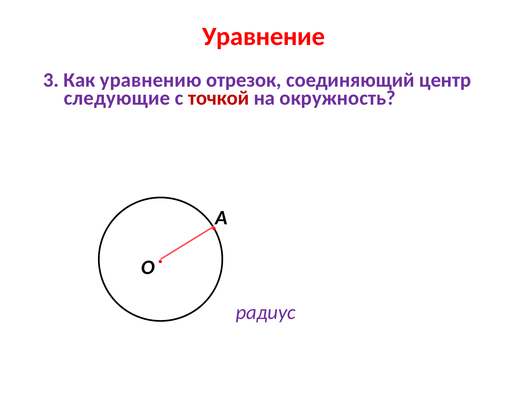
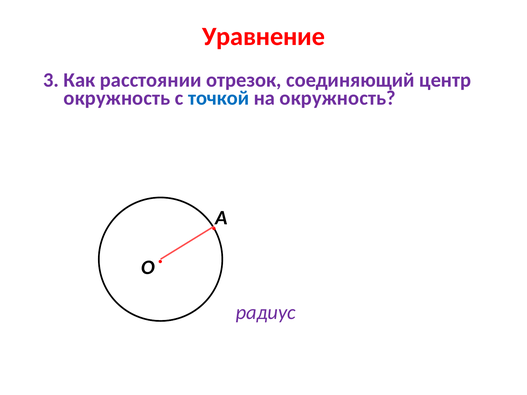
уравнению: уравнению -> расстоянии (151, 80)
следующие: следующие -> окружность (117, 98)
точкой colour: red -> blue (219, 98)
